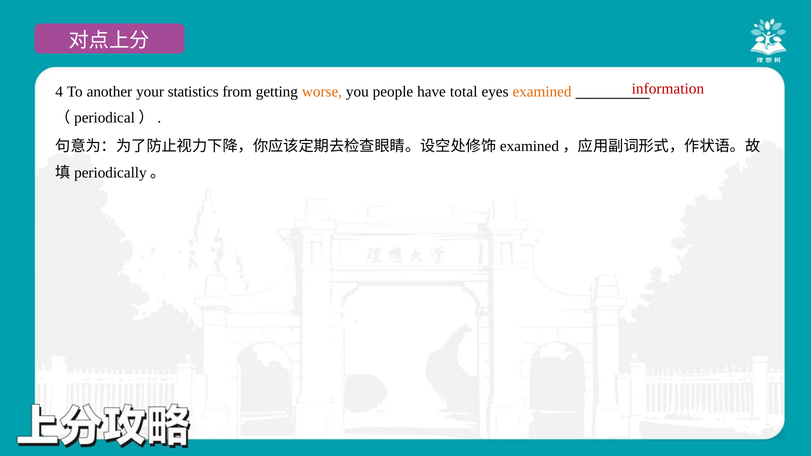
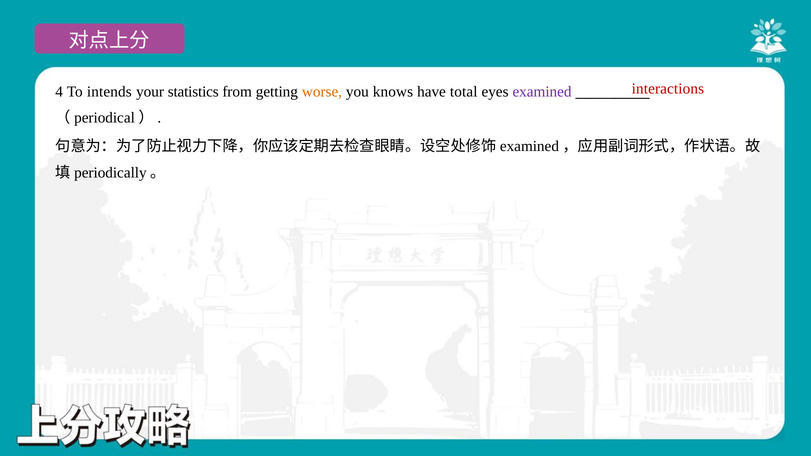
information: information -> interactions (668, 89)
another: another -> intends (109, 92)
people: people -> knows (393, 92)
examined colour: orange -> purple (542, 92)
